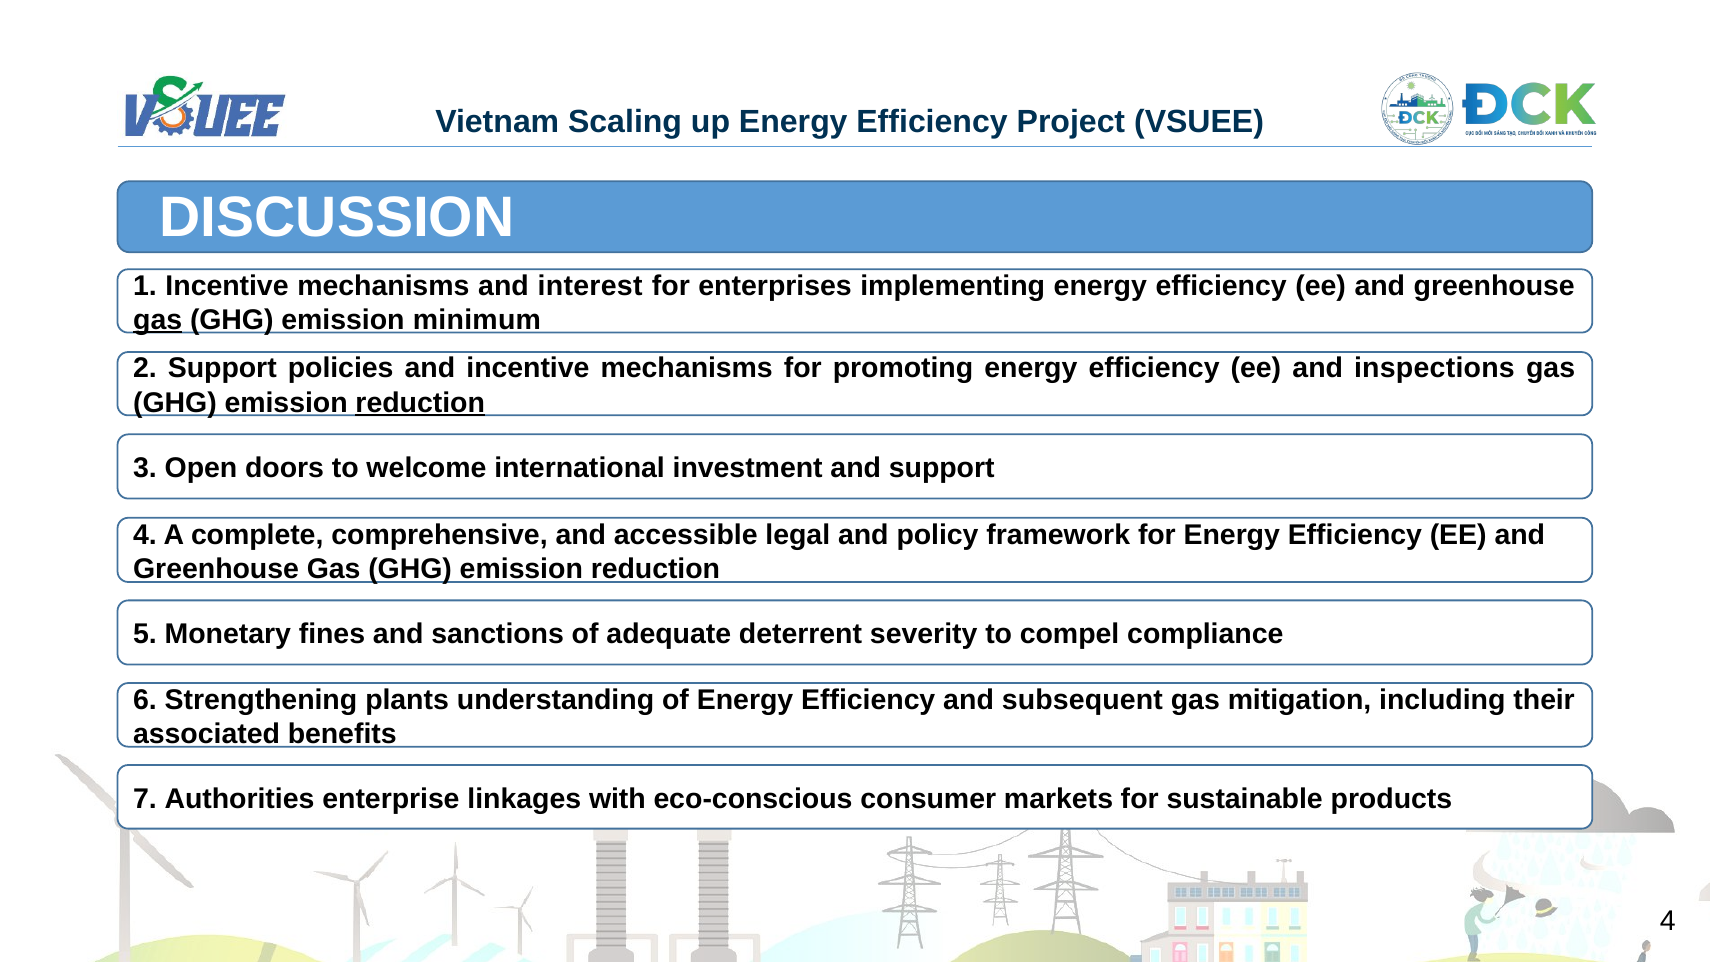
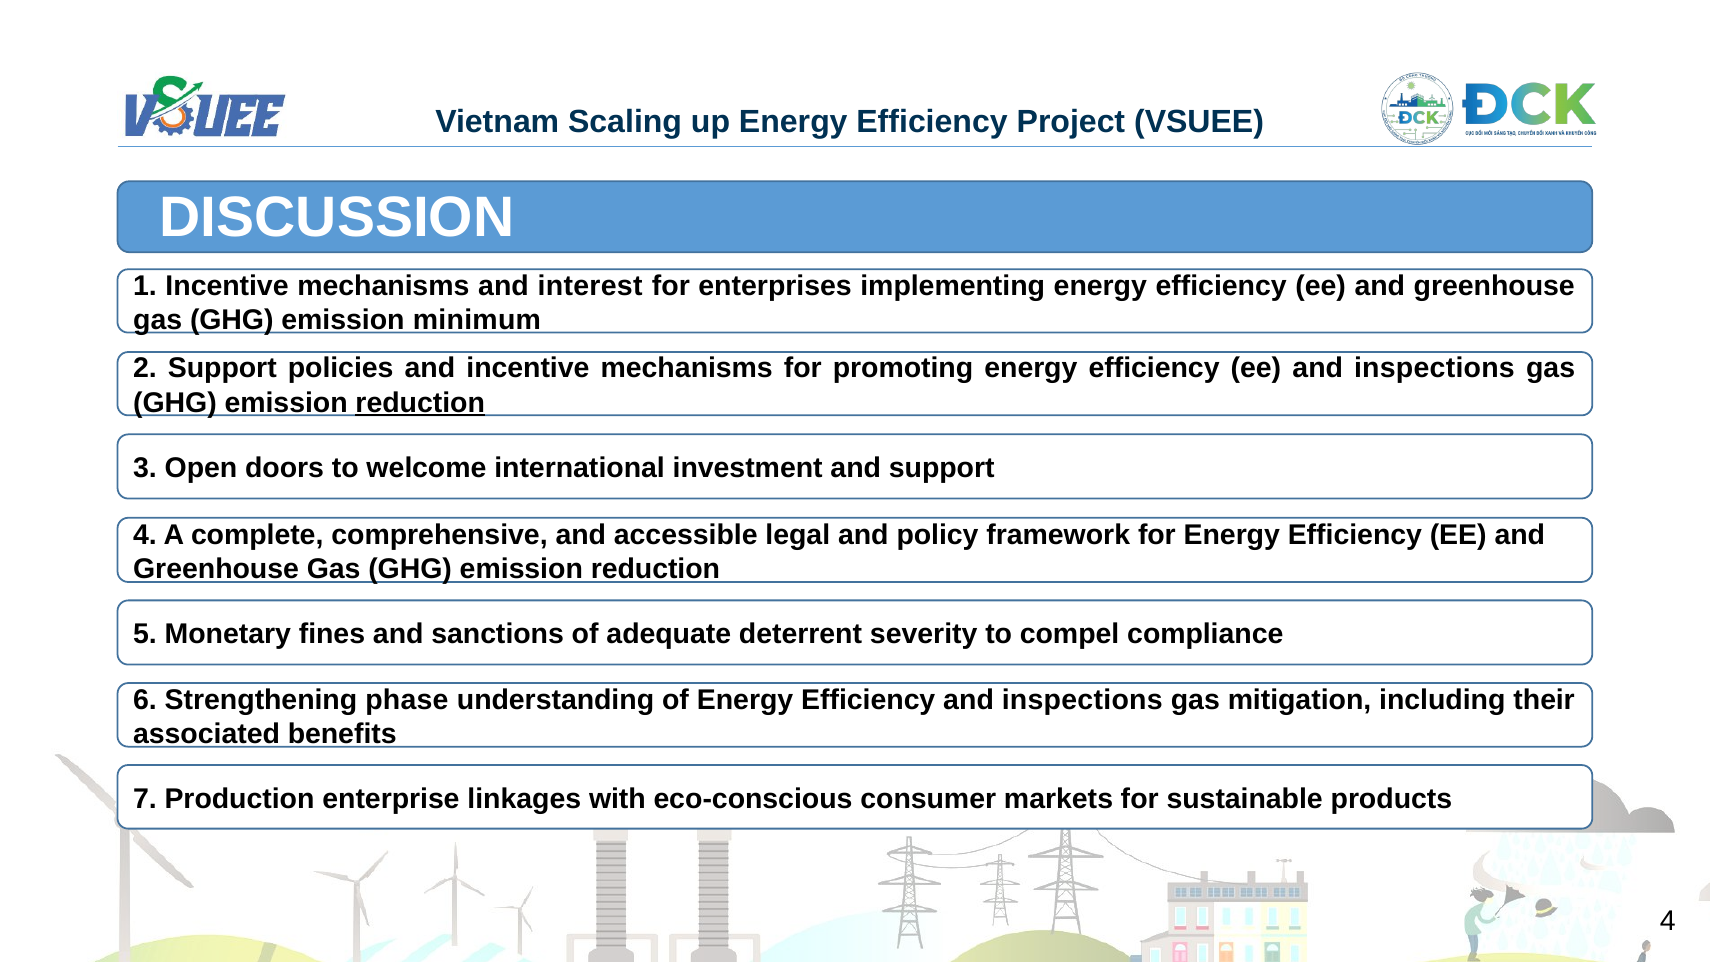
gas underline: present -> none (158, 320)
plants: plants -> phase (407, 700)
Efficiency and subsequent: subsequent -> inspections (1082, 700)
Authorities: Authorities -> Production (239, 799)
